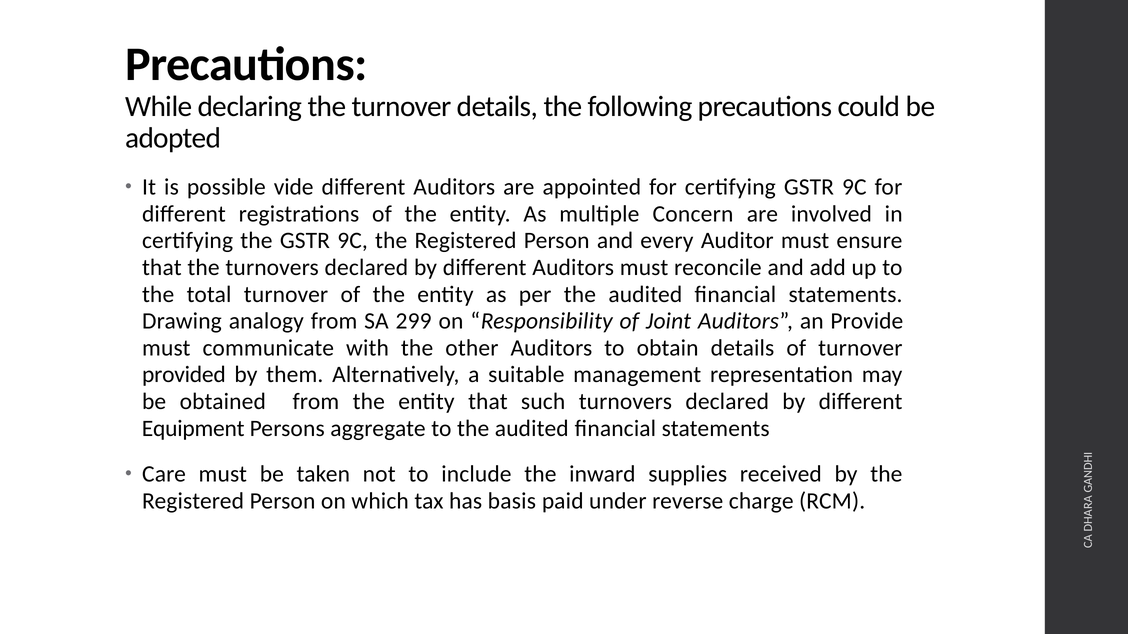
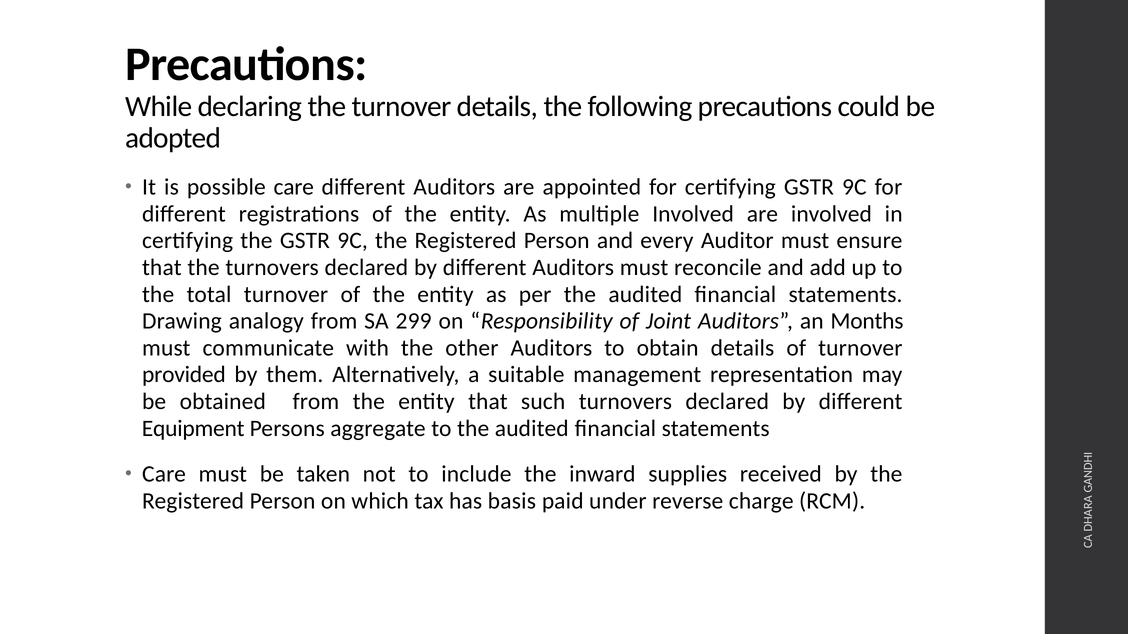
possible vide: vide -> care (294, 187)
multiple Concern: Concern -> Involved (693, 214)
Provide: Provide -> Months (867, 321)
